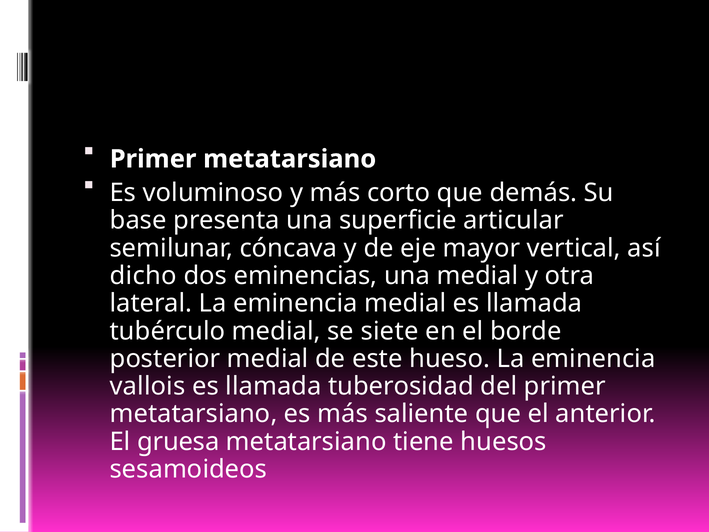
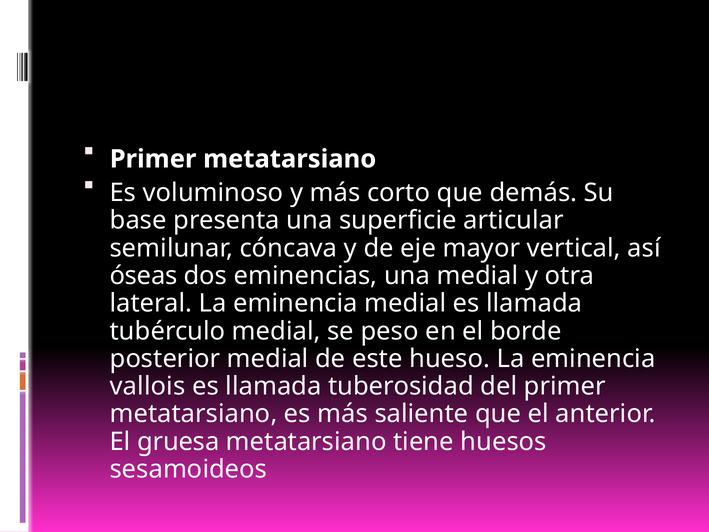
dicho: dicho -> óseas (144, 276)
siete: siete -> peso (390, 331)
